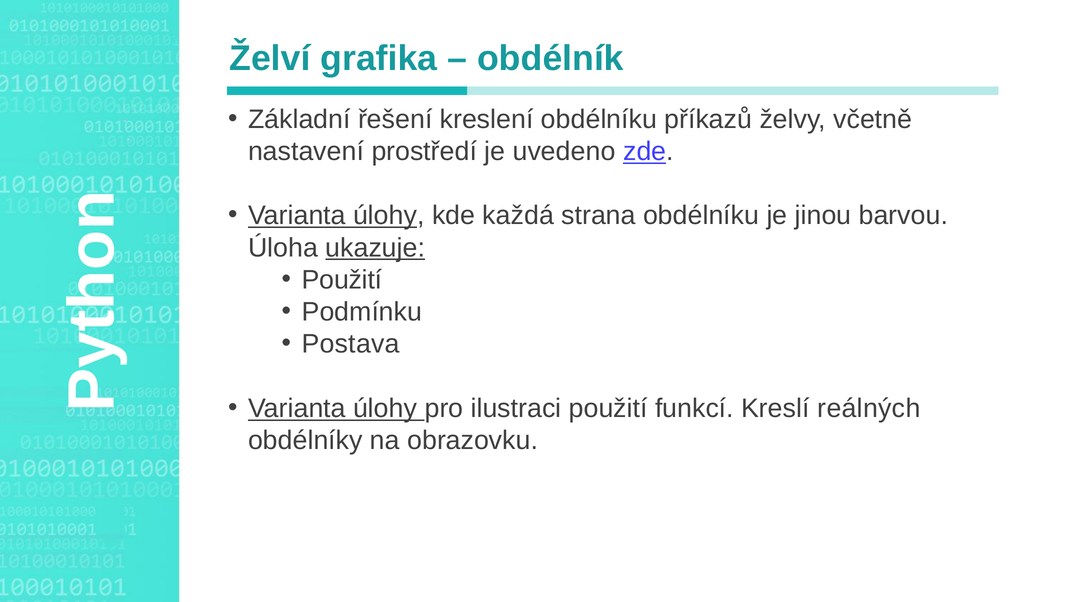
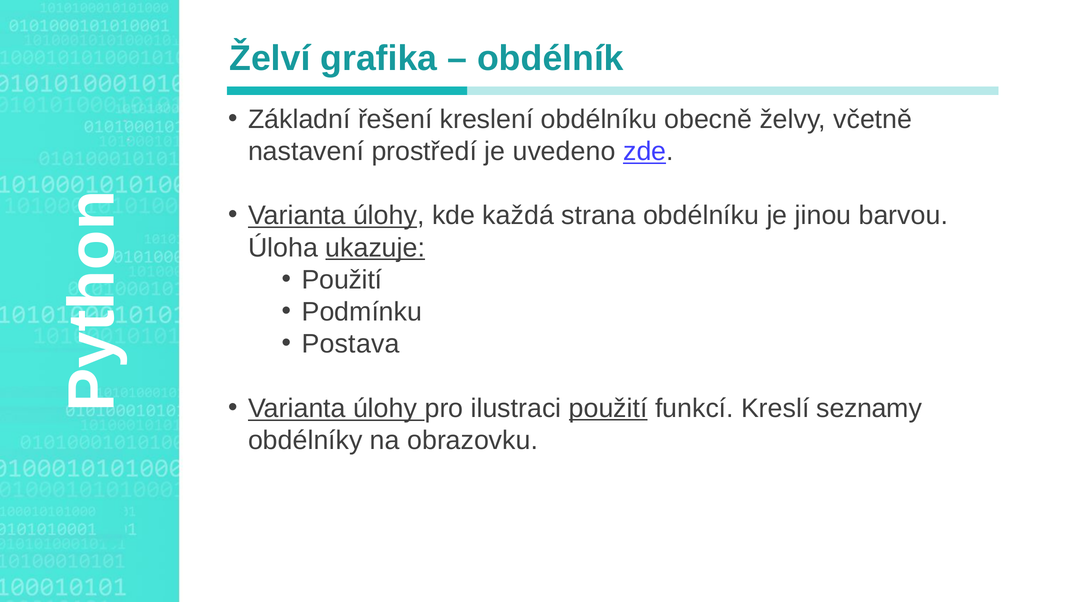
příkazů: příkazů -> obecně (708, 119)
použití underline: none -> present (608, 409)
reálných: reálných -> seznamy (869, 409)
